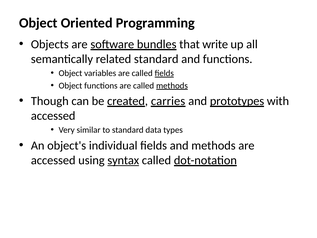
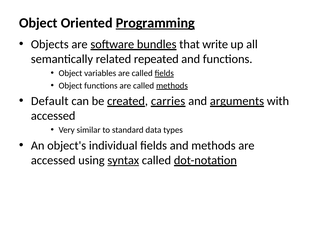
Programming underline: none -> present (155, 23)
related standard: standard -> repeated (156, 59)
Though: Though -> Default (50, 101)
prototypes: prototypes -> arguments (237, 101)
